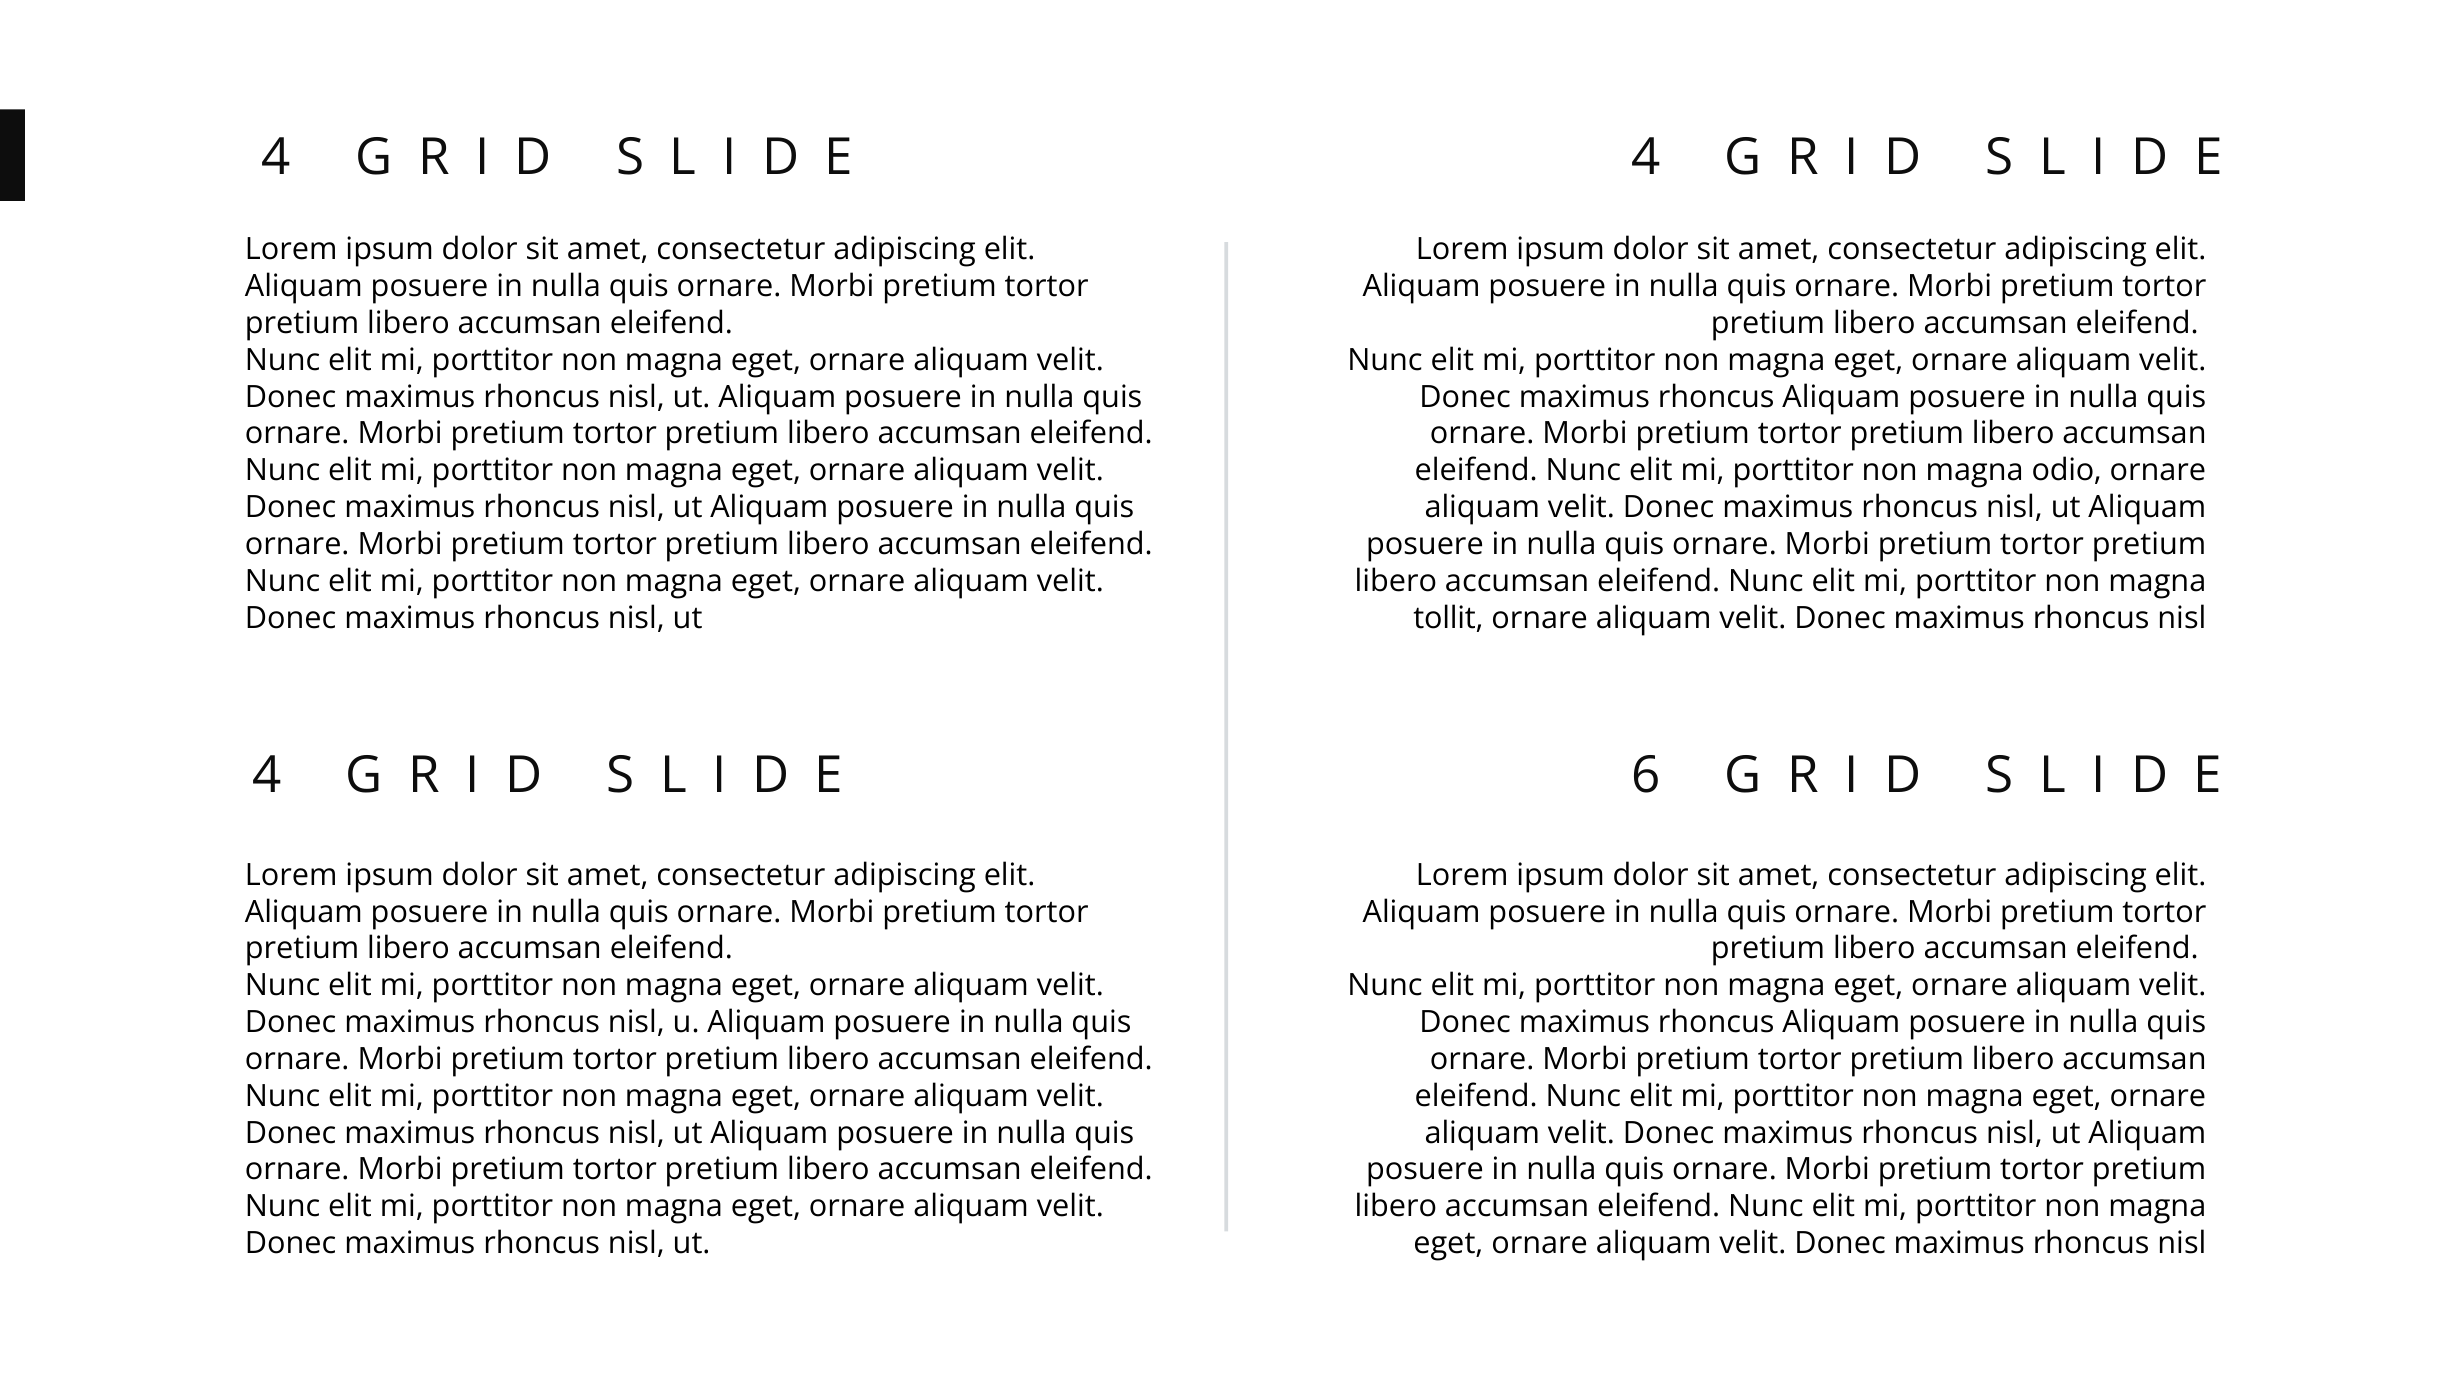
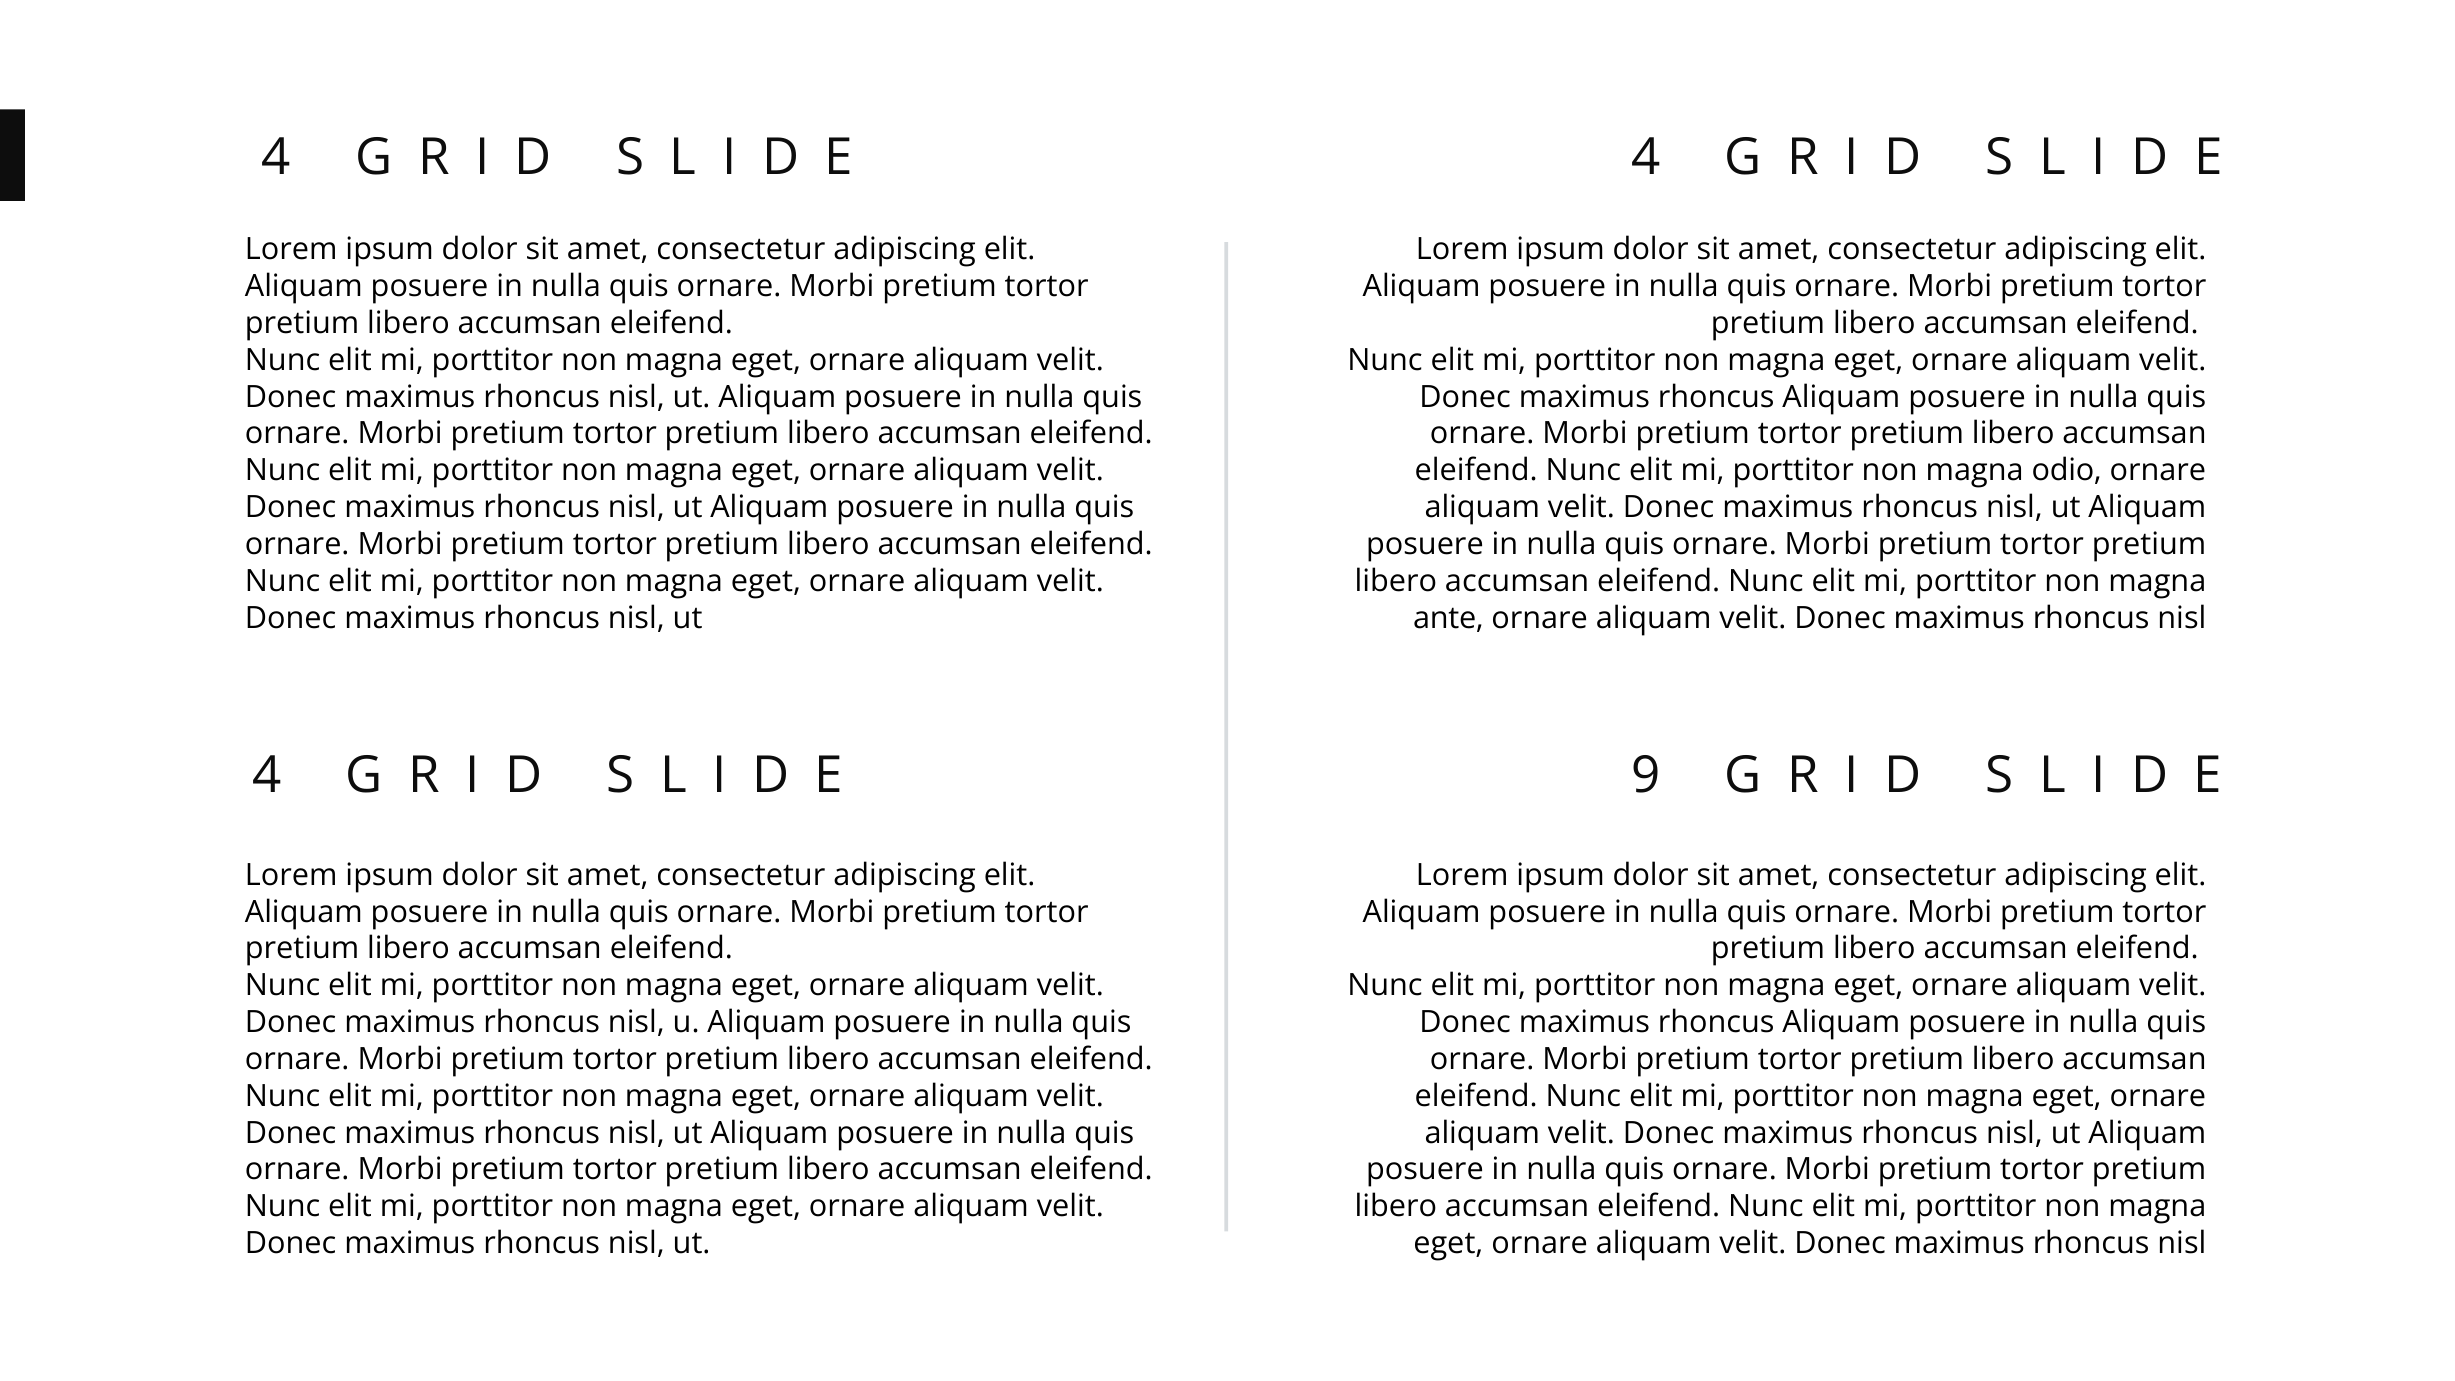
tollit: tollit -> ante (1449, 618)
6: 6 -> 9 (1646, 776)
